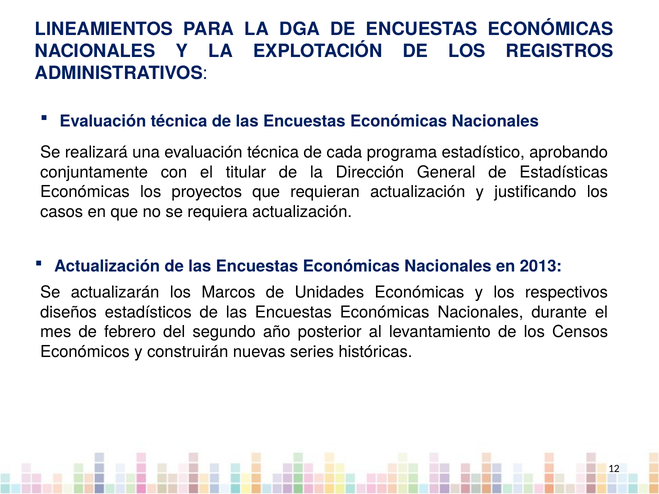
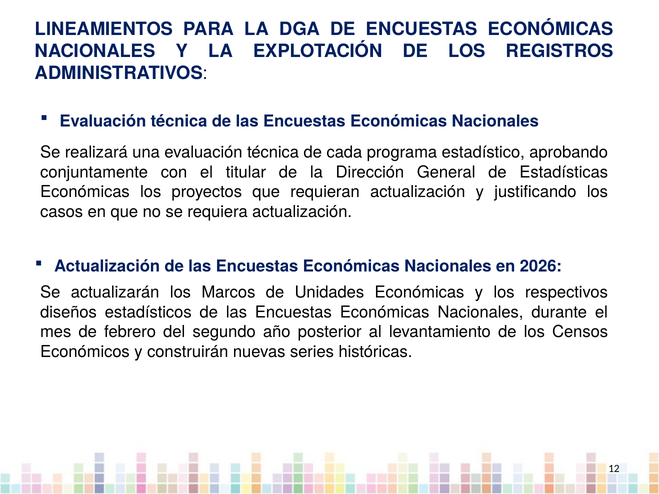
2013: 2013 -> 2026 (541, 267)
